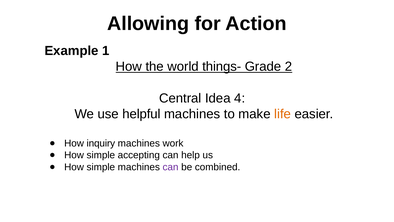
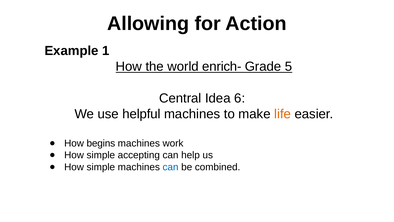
things-: things- -> enrich- (222, 67)
2: 2 -> 5 (289, 67)
4: 4 -> 6 (240, 98)
inquiry: inquiry -> begins (101, 143)
can colour: purple -> blue (171, 167)
